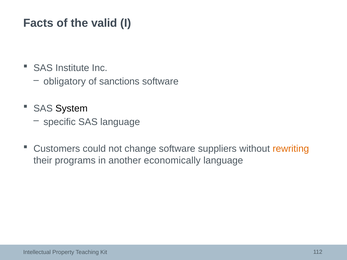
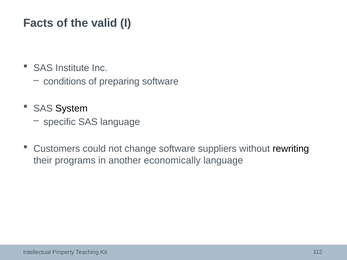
obligatory: obligatory -> conditions (65, 81)
sanctions: sanctions -> preparing (119, 81)
rewriting colour: orange -> black (291, 149)
